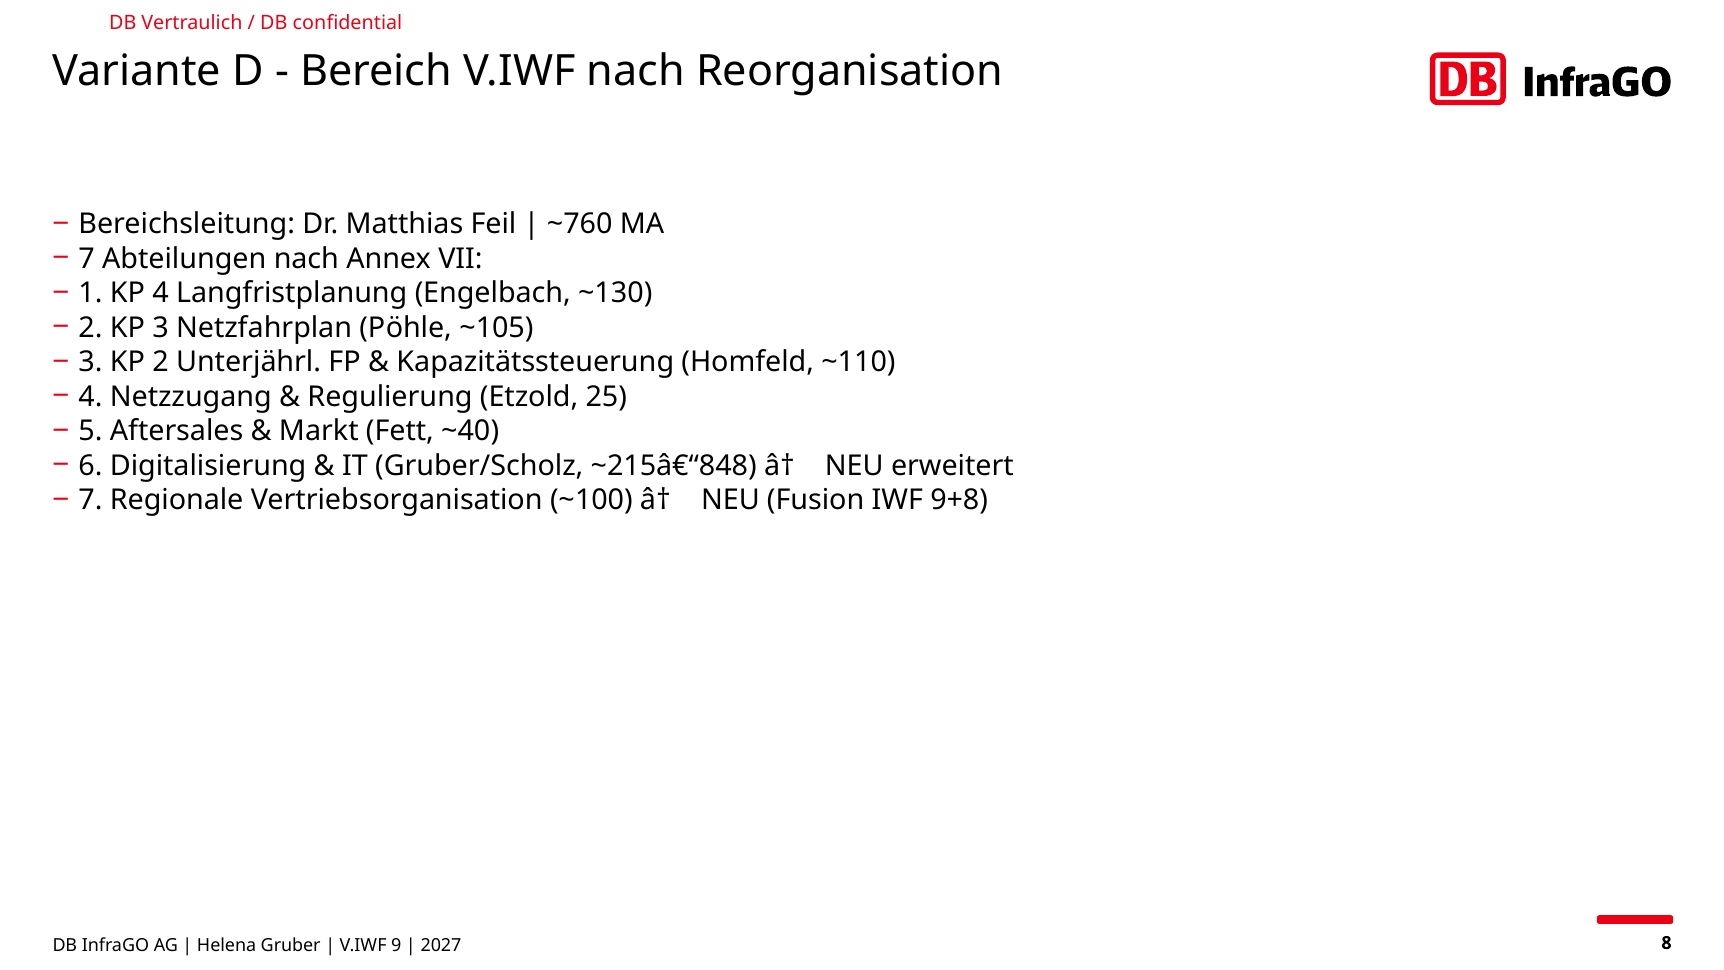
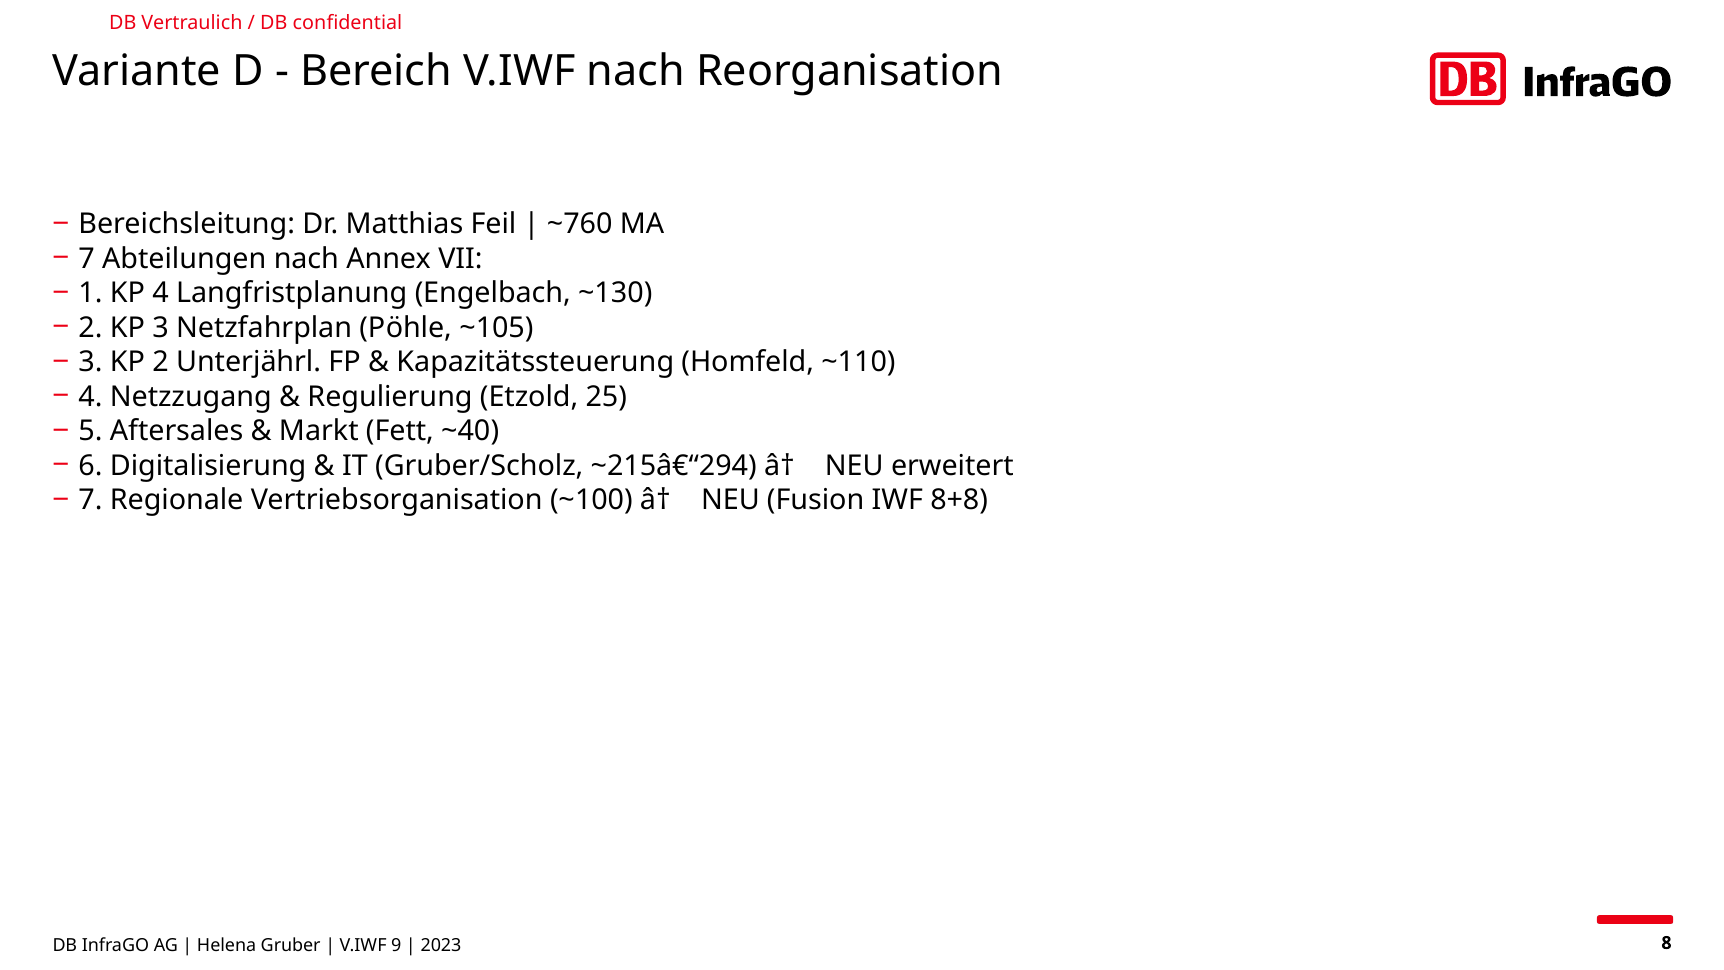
~215â€“848: ~215â€“848 -> ~215â€“294 (674, 465)
9+8: 9+8 -> 8+8 (959, 500)
2027: 2027 -> 2023 (441, 945)
